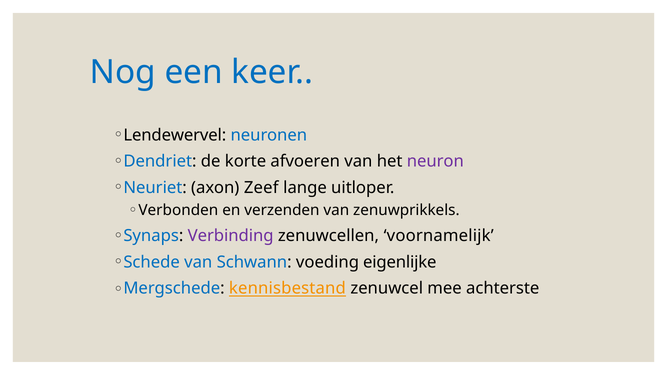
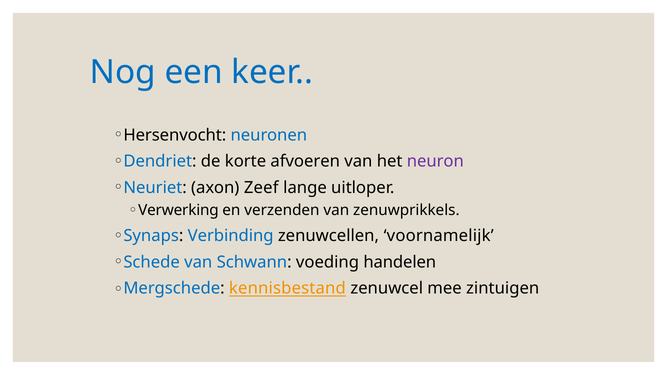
Lendewervel: Lendewervel -> Hersenvocht (175, 135)
Verbonden: Verbonden -> Verwerking (178, 210)
Verbinding colour: purple -> blue (231, 236)
eigenlijke: eigenlijke -> handelen (400, 262)
achterste: achterste -> zintuigen (503, 288)
